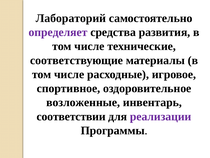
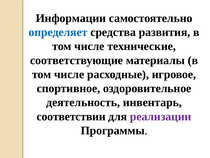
Лабораторий: Лабораторий -> Информации (71, 18)
определяет colour: purple -> blue (58, 32)
возложенные: возложенные -> деятельность (83, 102)
